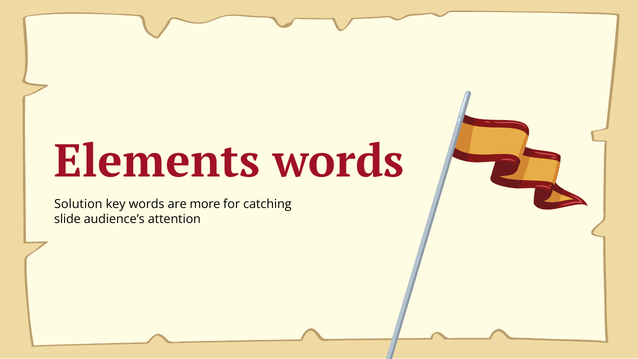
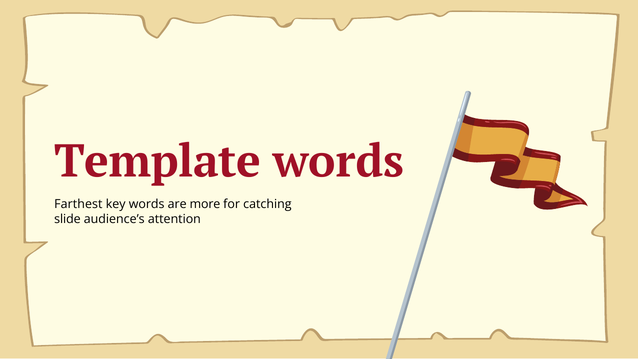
Elements: Elements -> Template (158, 162)
Solution: Solution -> Farthest (78, 204)
